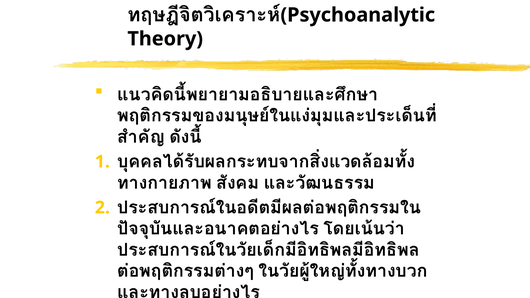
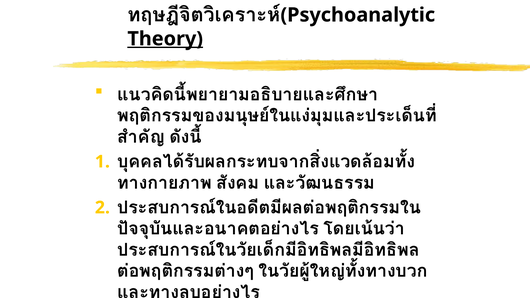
Theory underline: none -> present (165, 39)
